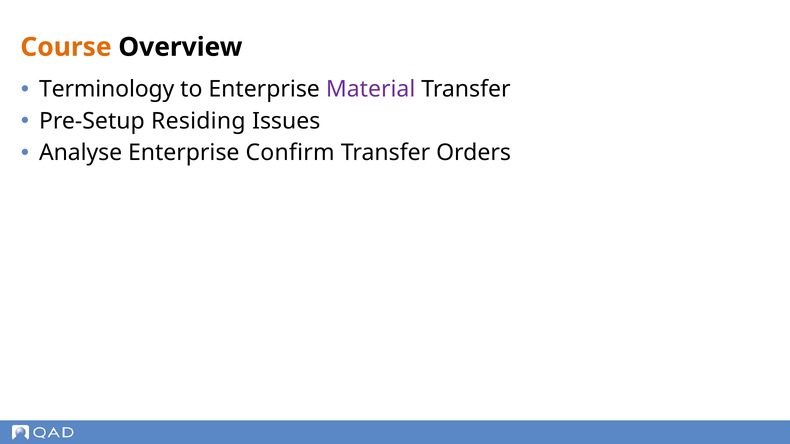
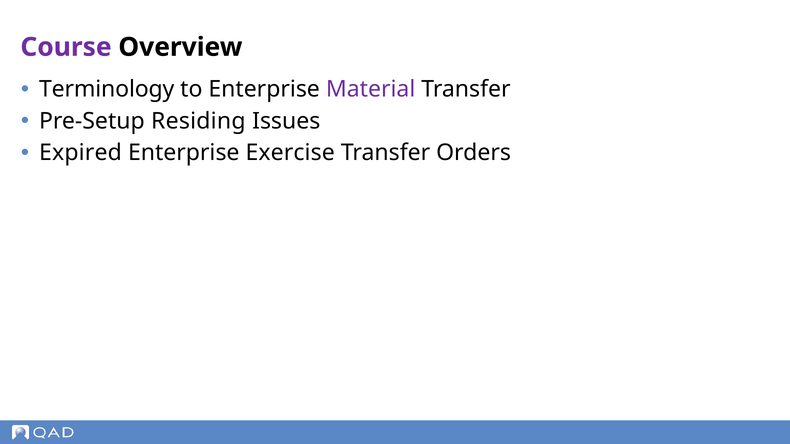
Course colour: orange -> purple (66, 47)
Analyse: Analyse -> Expired (80, 153)
Confirm: Confirm -> Exercise (290, 153)
